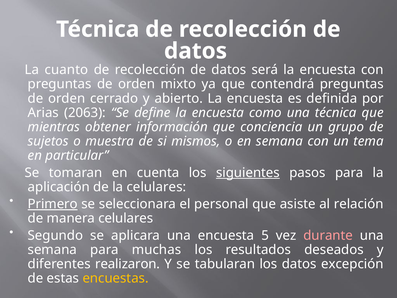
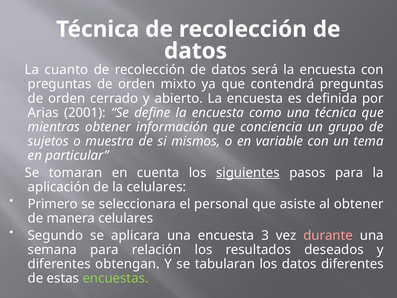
2063: 2063 -> 2001 (85, 113)
en semana: semana -> variable (280, 141)
Primero underline: present -> none (53, 204)
al relación: relación -> obtener (359, 204)
5: 5 -> 3 (265, 235)
muchas: muchas -> relación (157, 250)
realizaron: realizaron -> obtengan (128, 264)
datos excepción: excepción -> diferentes (352, 264)
encuestas colour: yellow -> light green (116, 278)
